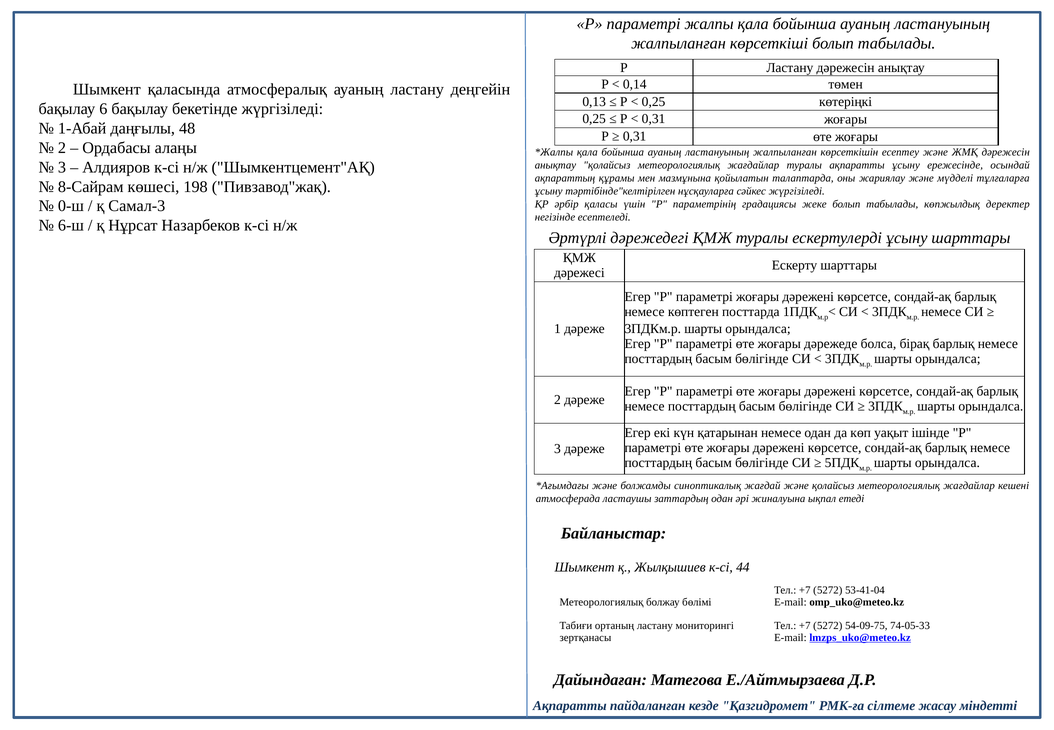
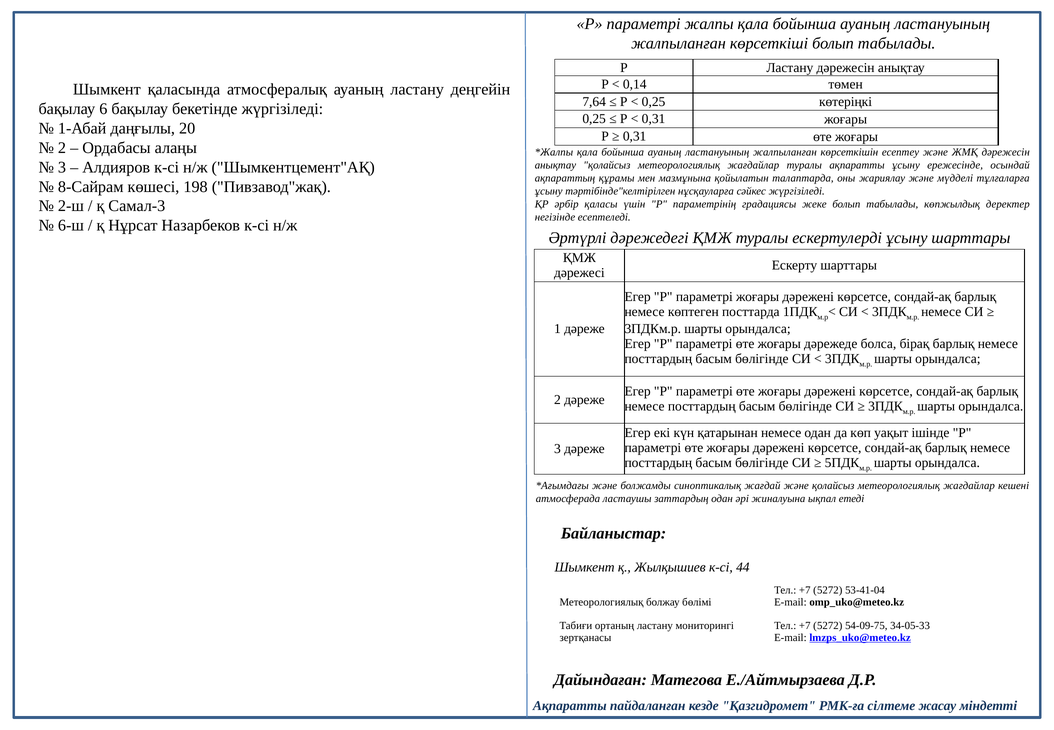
0,13: 0,13 -> 7,64 (594, 102)
48: 48 -> 20 (187, 128)
0-ш: 0-ш -> 2-ш (71, 206)
74-05-33: 74-05-33 -> 34-05-33 (910, 625)
